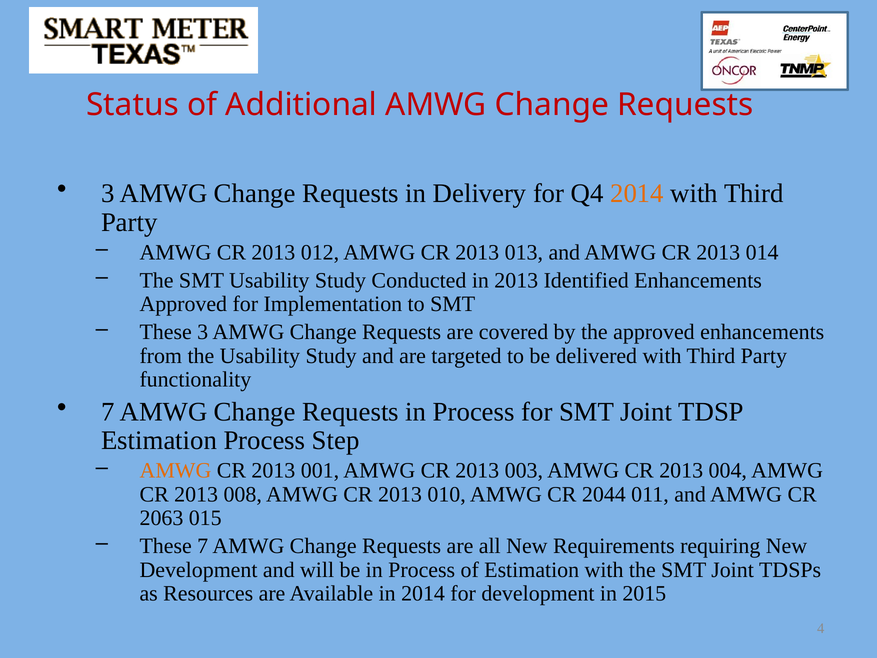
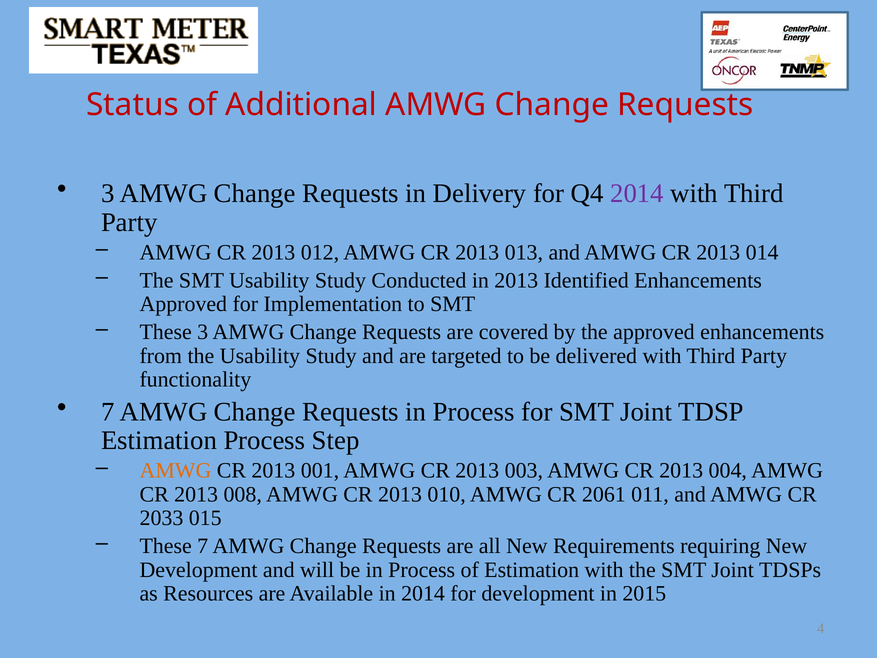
2014 colour: orange -> purple (637, 193)
2044: 2044 -> 2061 (604, 494)
2063: 2063 -> 2033 (161, 518)
